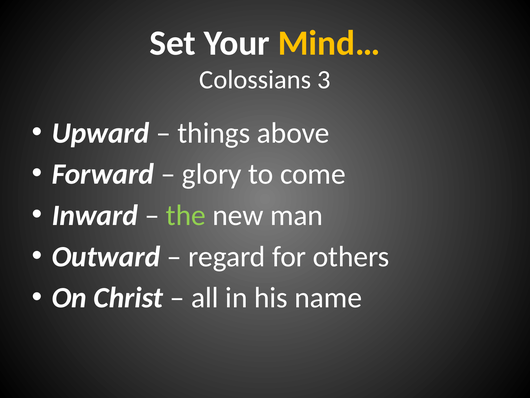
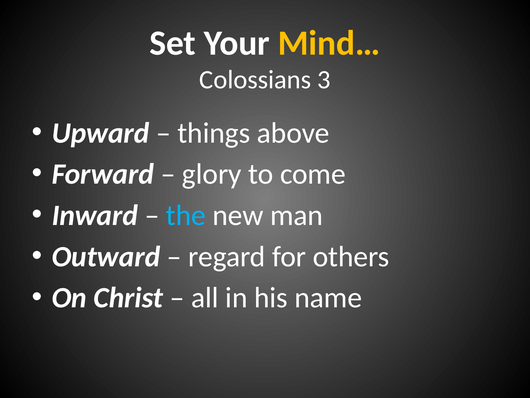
the colour: light green -> light blue (186, 215)
